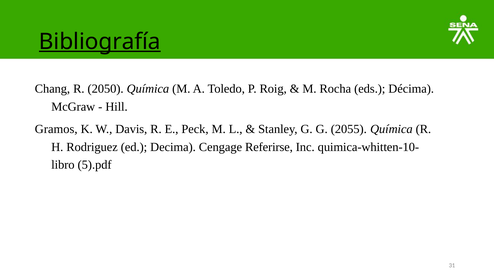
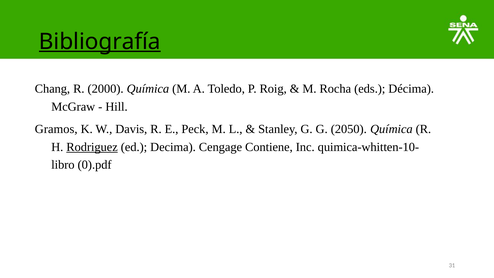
2050: 2050 -> 2000 (106, 89)
2055: 2055 -> 2050 (349, 129)
Rodriguez underline: none -> present (92, 147)
Referirse: Referirse -> Contiene (269, 147)
5).pdf: 5).pdf -> 0).pdf (95, 165)
